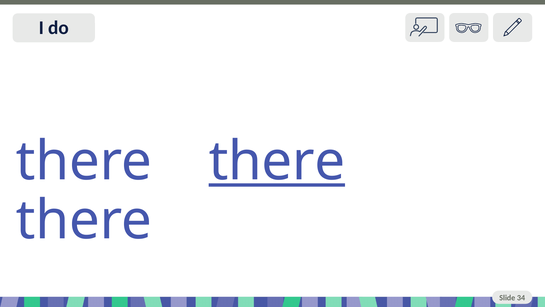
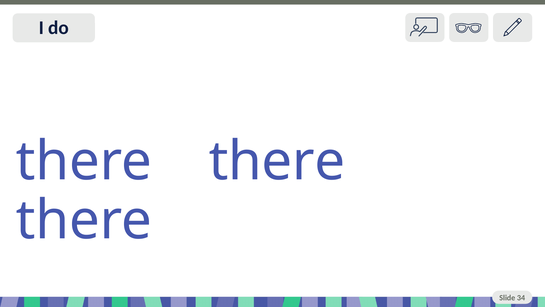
there underline: present -> none (277, 161)
